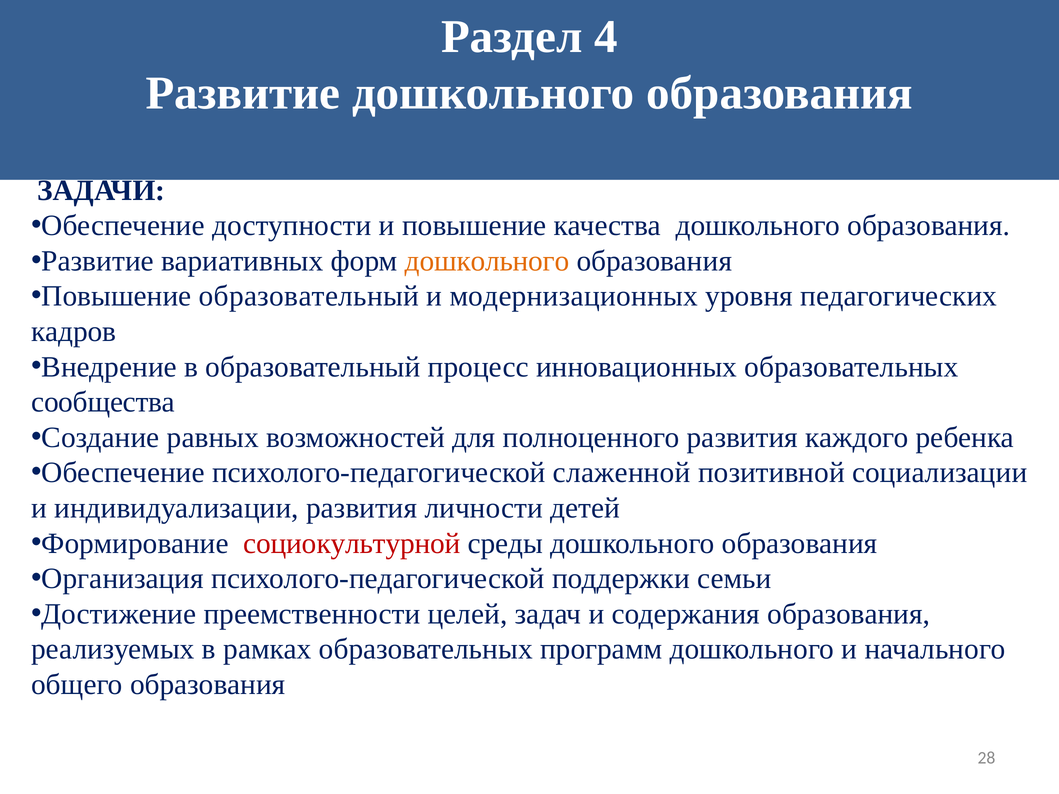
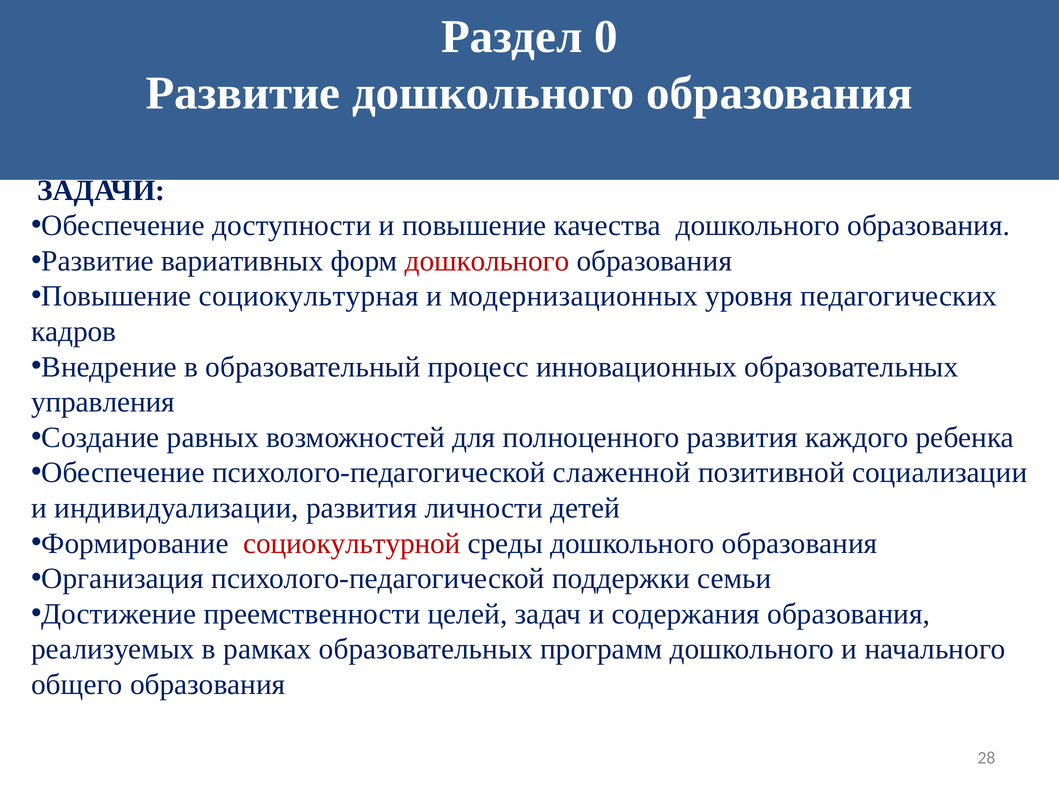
4: 4 -> 0 (606, 37)
дошкольного colour: orange -> red (487, 261)
Повышение образовательный: образовательный -> социокультурная (309, 296)
сообщества: сообщества -> управления (103, 402)
